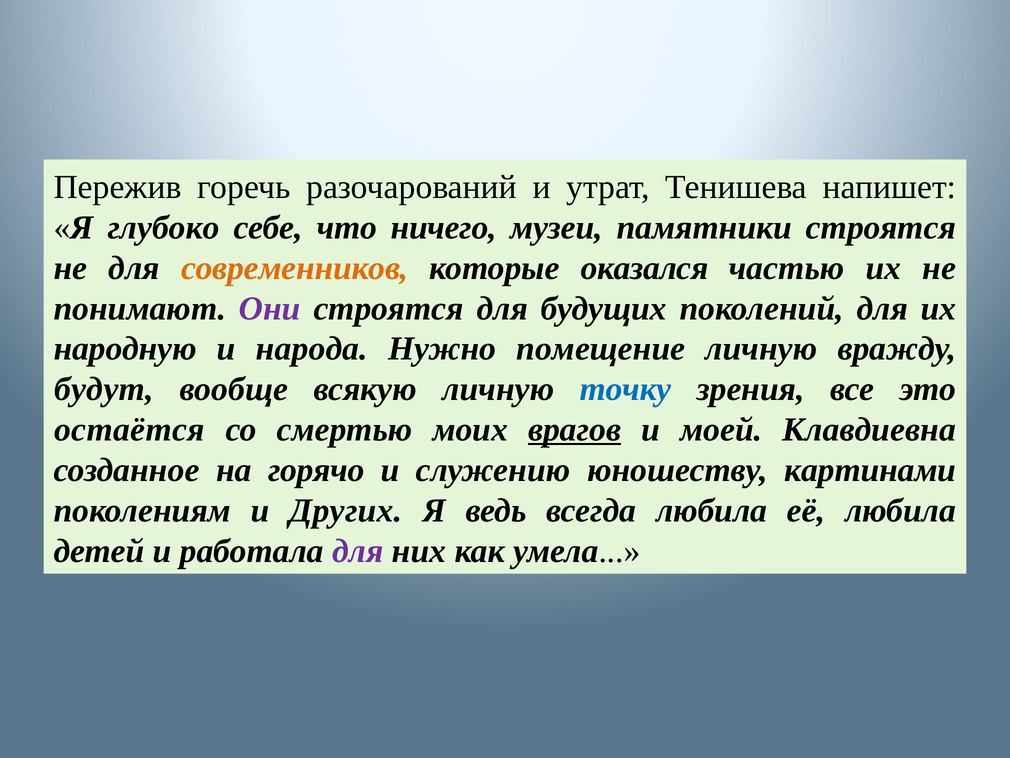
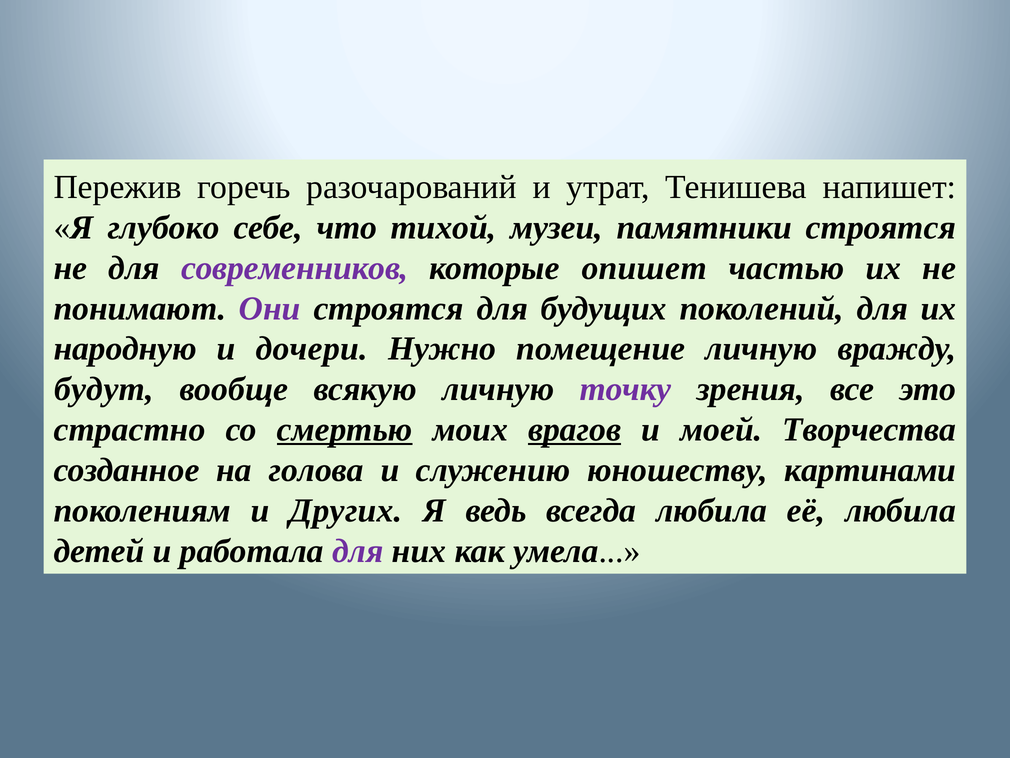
ничего: ничего -> тихой (443, 227)
современников colour: orange -> purple (295, 268)
оказался: оказался -> опишет (644, 268)
народа: народа -> дочери (312, 349)
точку colour: blue -> purple (626, 389)
остаётся: остаётся -> страстно (130, 429)
смертью underline: none -> present (345, 429)
Клавдиевна: Клавдиевна -> Творчества (869, 429)
горячо: горячо -> голова (316, 470)
